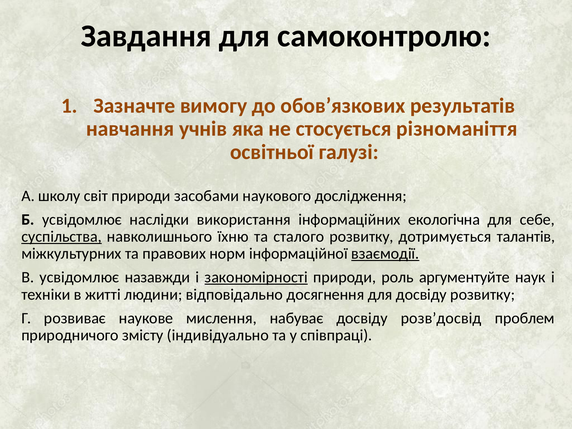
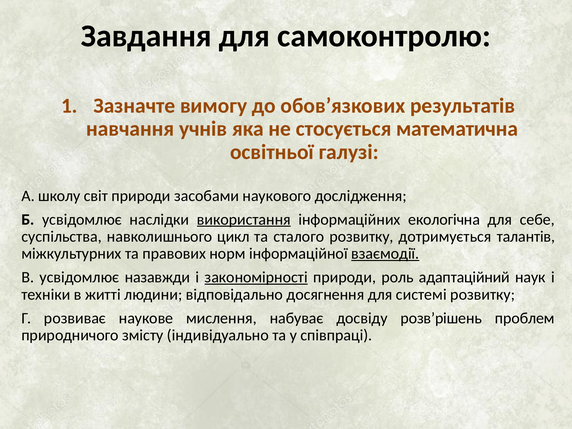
різноманіття: різноманіття -> математична (457, 129)
використання underline: none -> present (244, 219)
суспільства underline: present -> none (62, 237)
їхню: їхню -> цикл (233, 237)
аргументуйте: аргументуйте -> адаптаційний (464, 277)
для досвіду: досвіду -> системі (421, 295)
розв’досвід: розв’досвід -> розв’рішень (441, 318)
